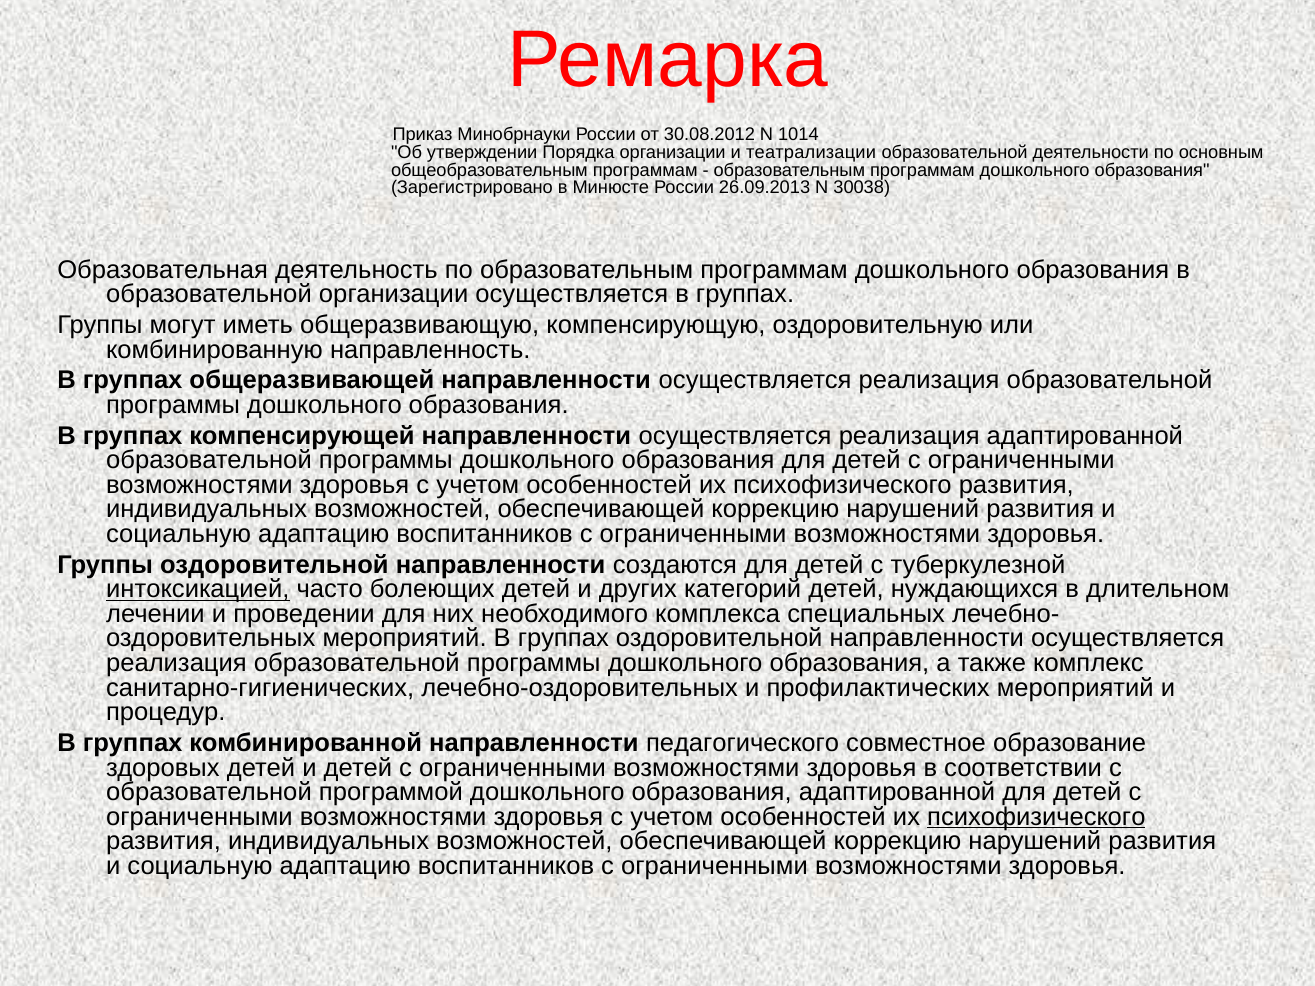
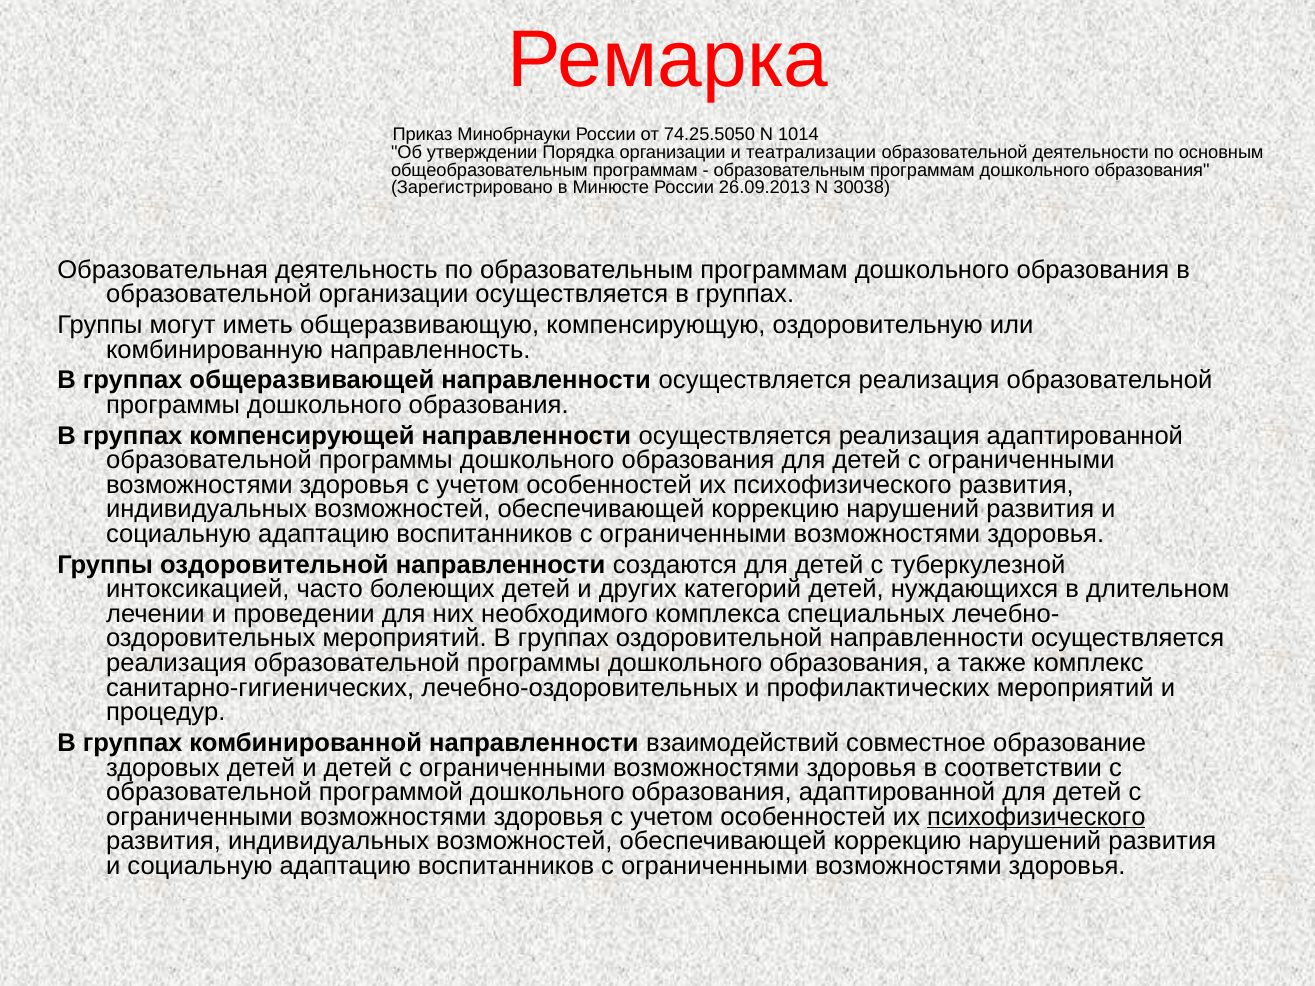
30.08.2012: 30.08.2012 -> 74.25.5050 (709, 135)
интоксикацией underline: present -> none (198, 590)
педагогического: педагогического -> взаимодействий (743, 743)
